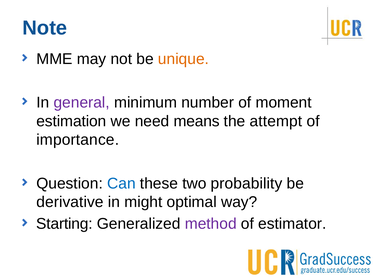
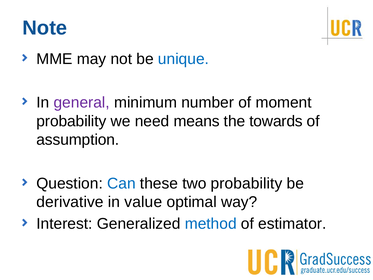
unique colour: orange -> blue (183, 59)
estimation: estimation -> probability (71, 121)
attempt: attempt -> towards (276, 121)
importance: importance -> assumption (78, 140)
might: might -> value (143, 202)
Starting: Starting -> Interest (64, 224)
method colour: purple -> blue (211, 224)
